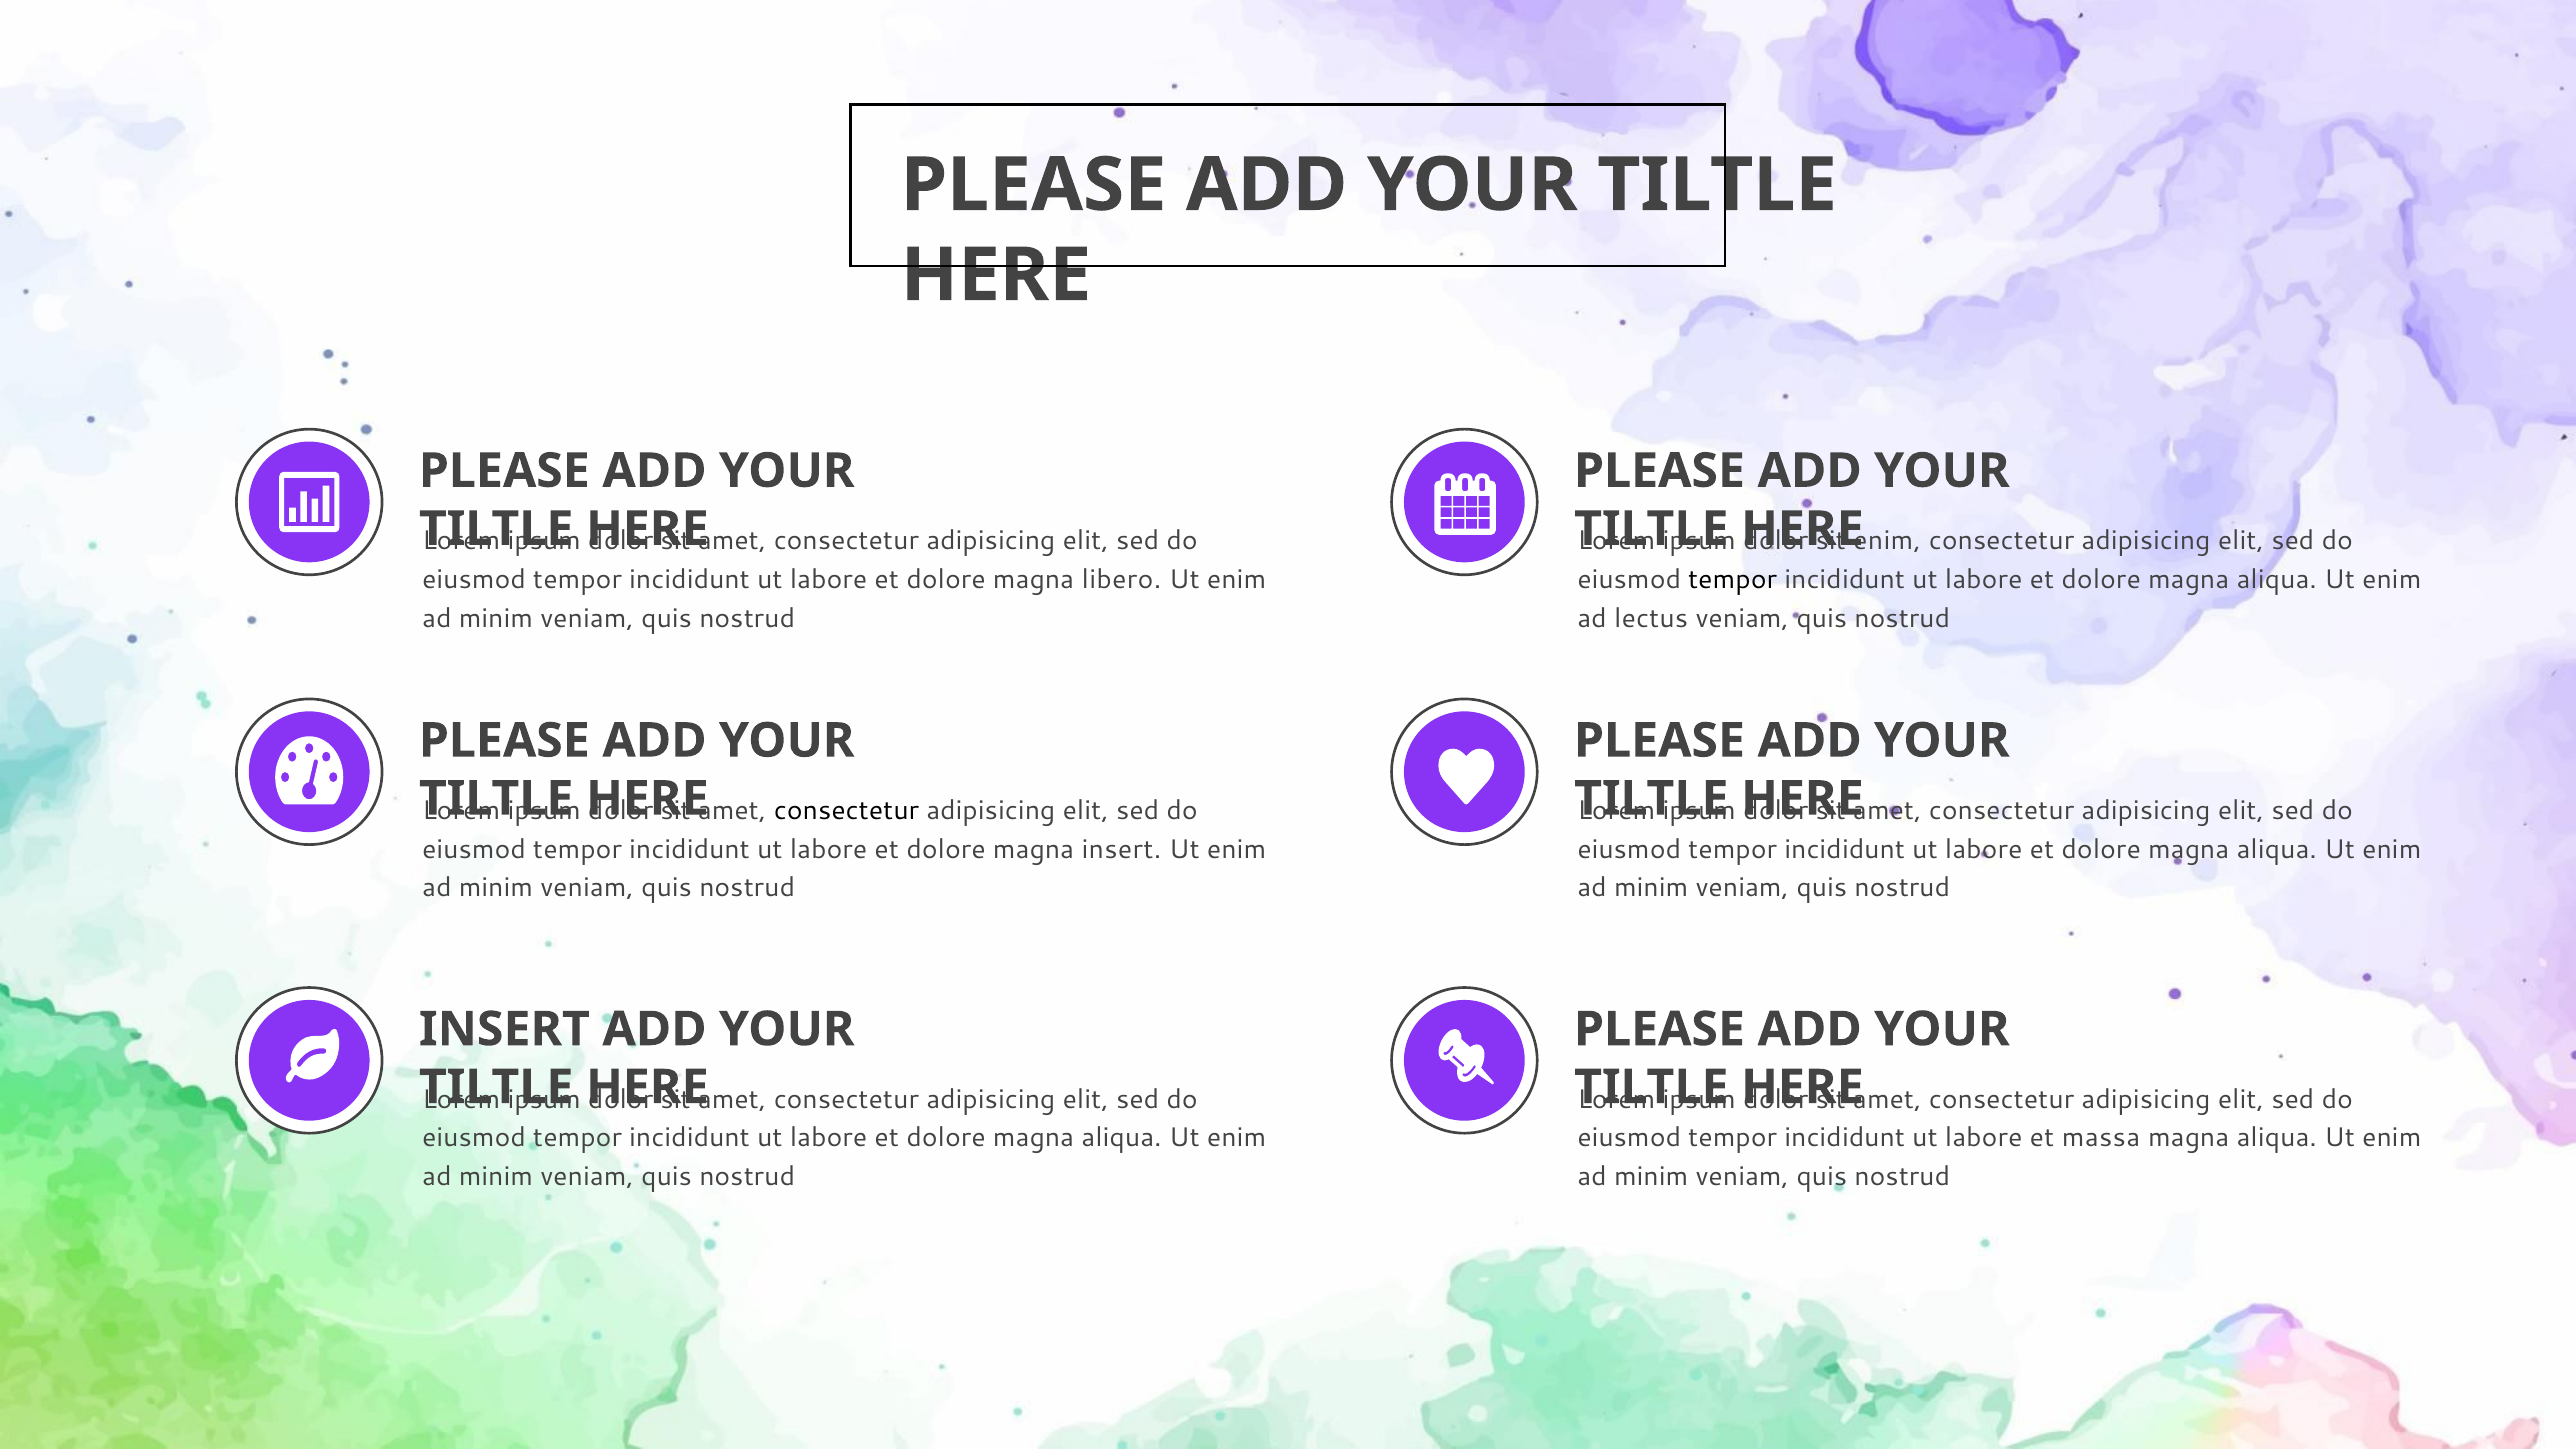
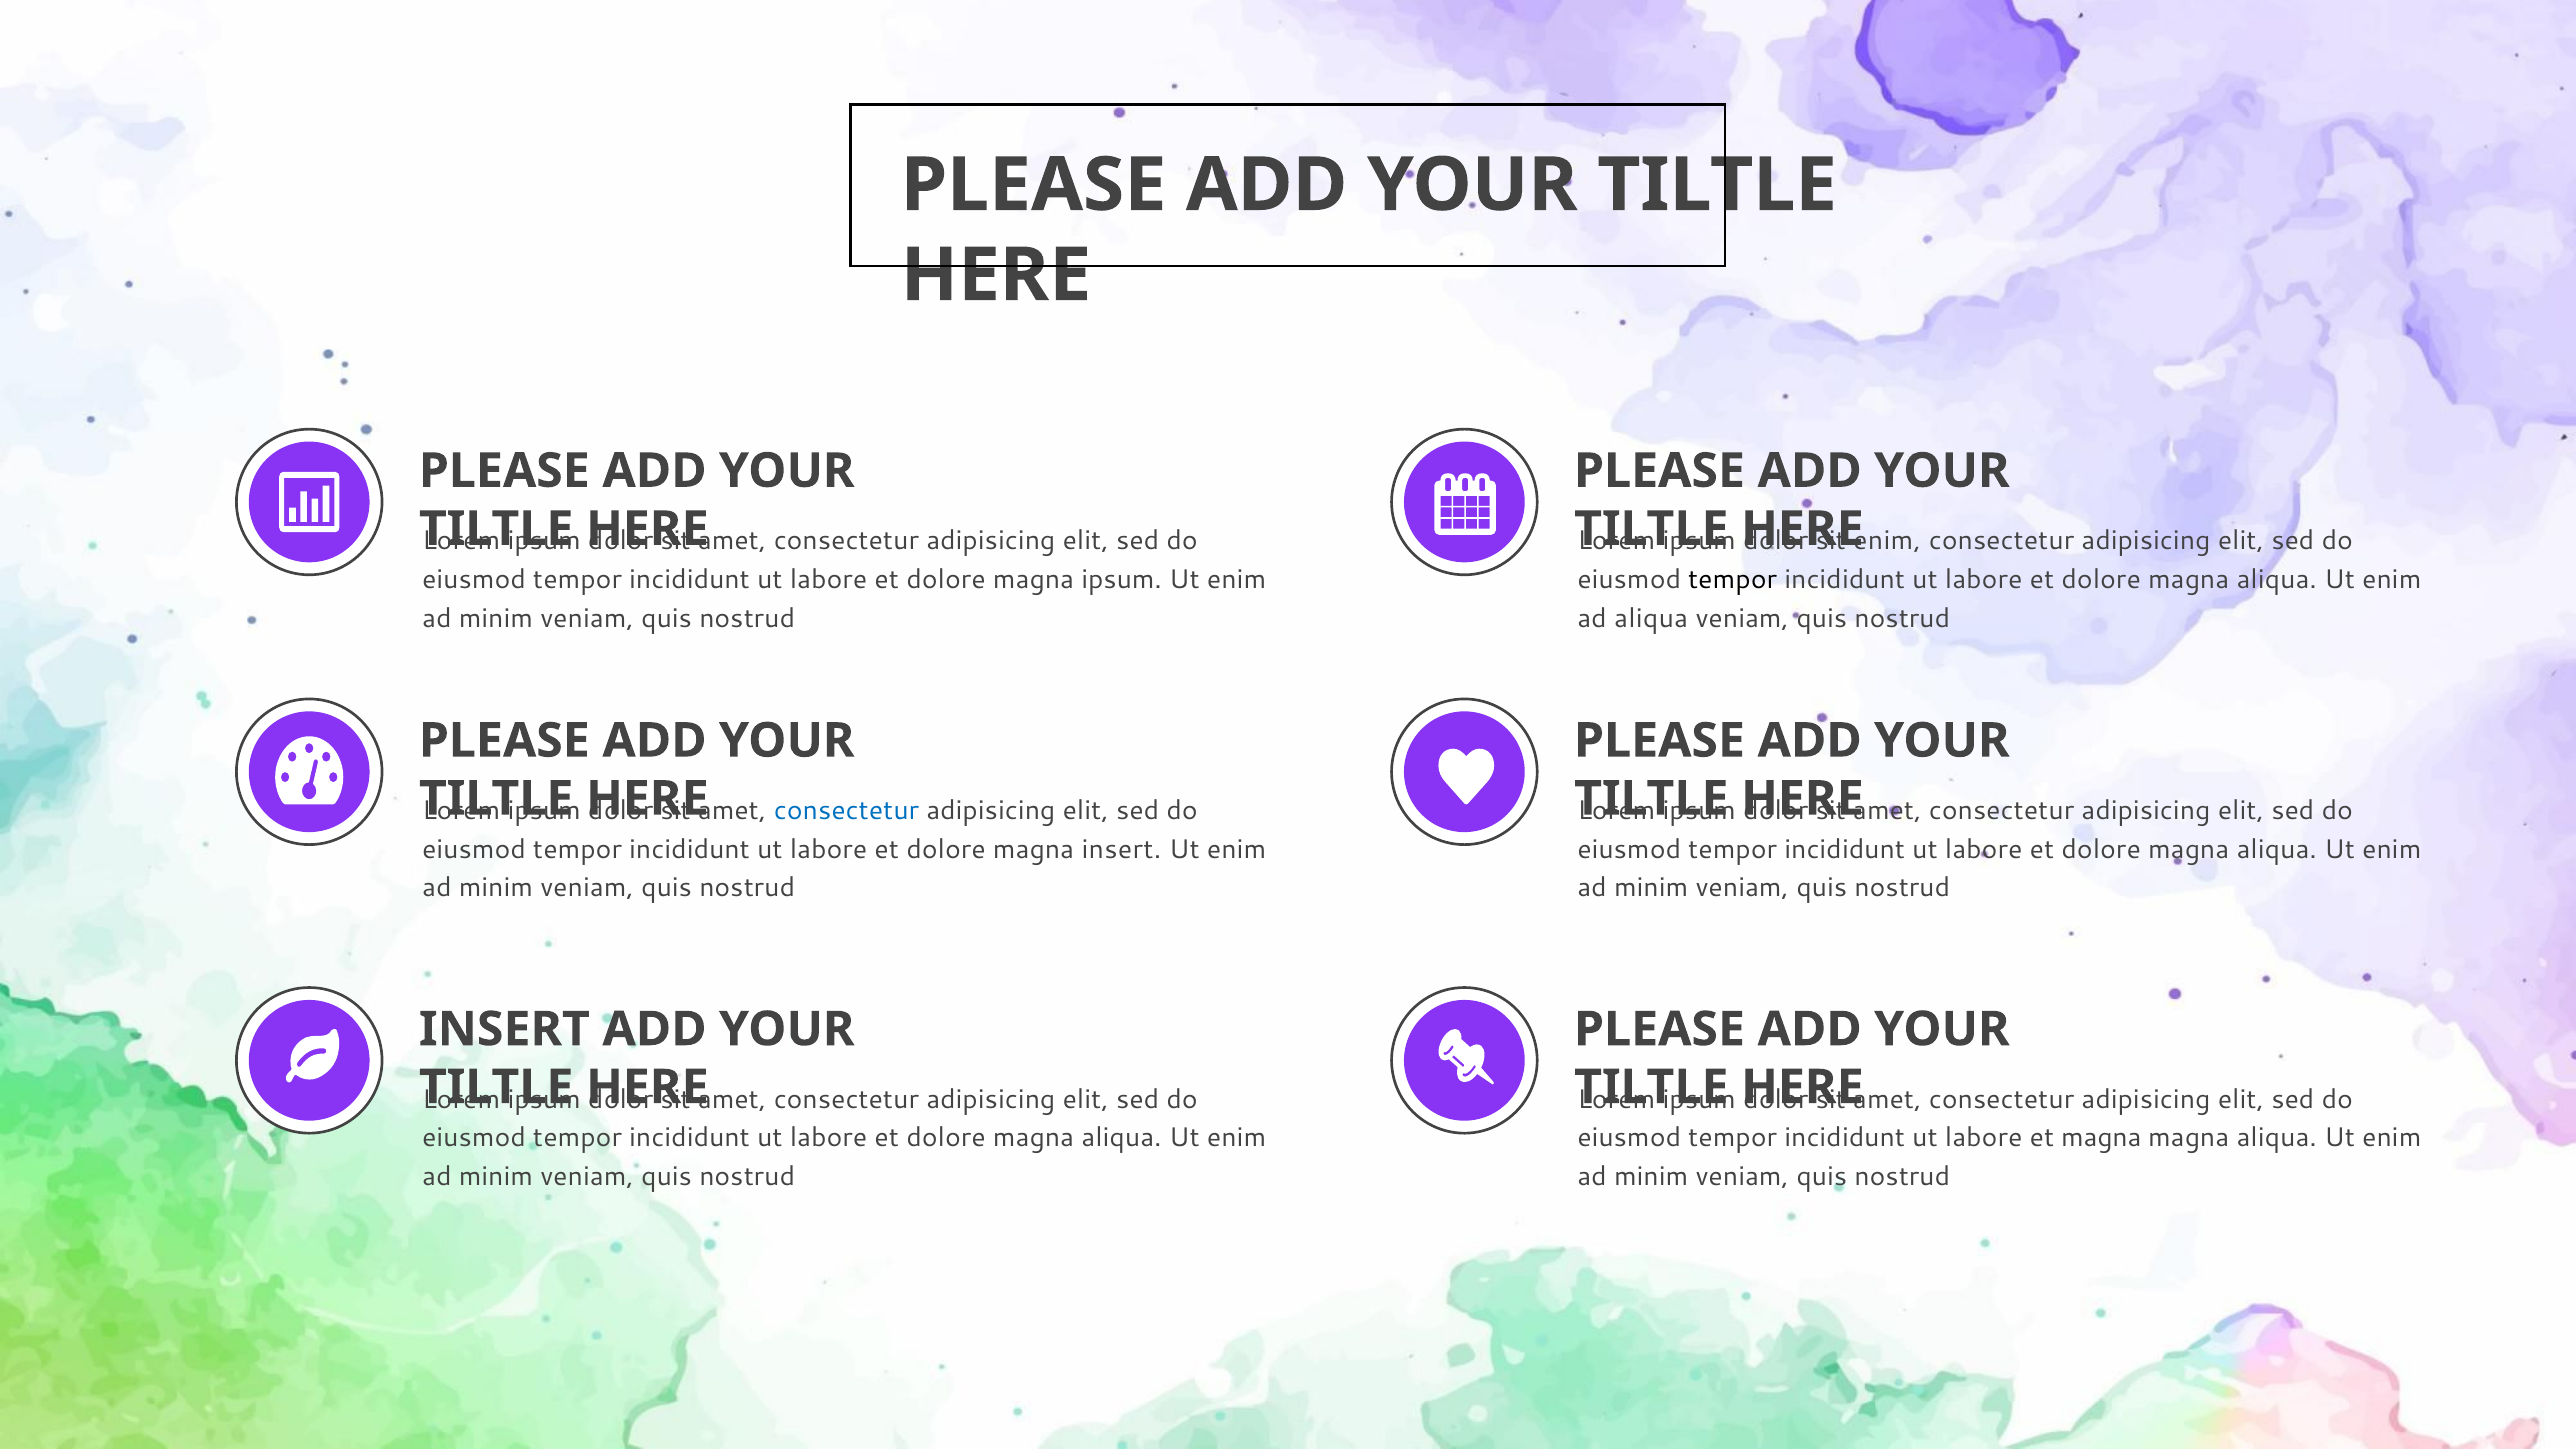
magna libero: libero -> ipsum (1122, 580)
ad lectus: lectus -> aliqua (1651, 618)
consectetur colour: black -> blue (846, 811)
et massa: massa -> magna (2101, 1138)
